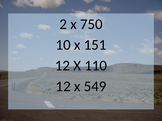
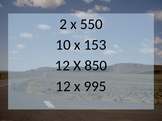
750: 750 -> 550 (91, 24)
151: 151 -> 153 (95, 45)
110: 110 -> 850 (96, 66)
549: 549 -> 995 (95, 87)
